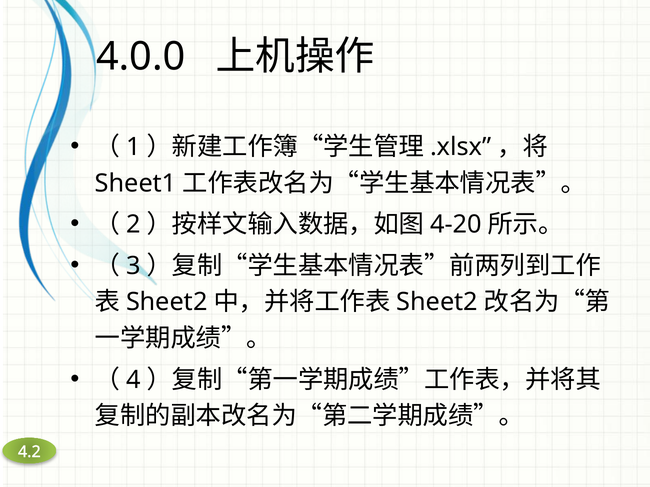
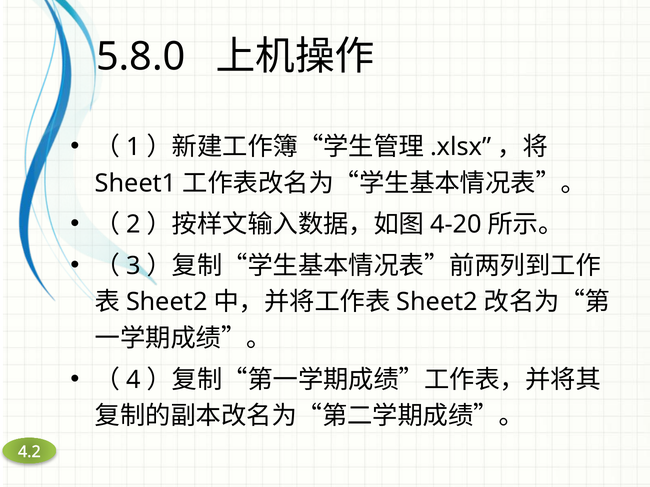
4.0.0: 4.0.0 -> 5.8.0 (141, 57)
